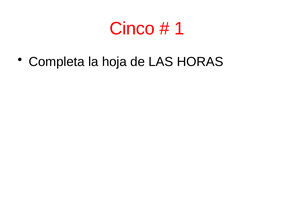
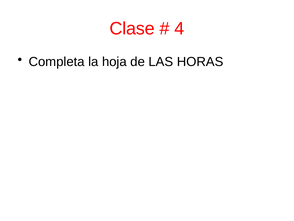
Cinco: Cinco -> Clase (132, 28)
1: 1 -> 4 (179, 28)
